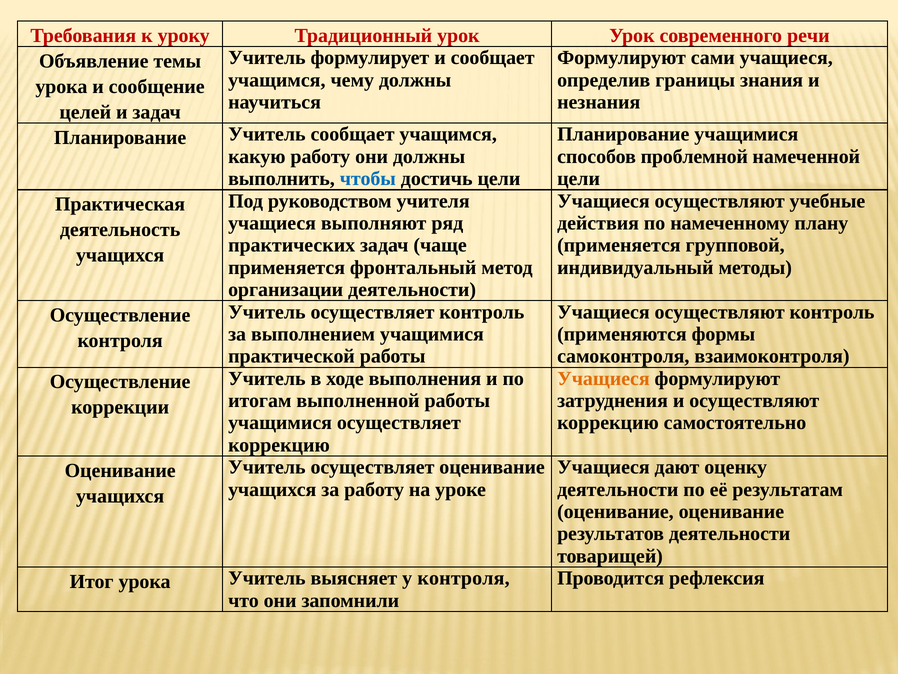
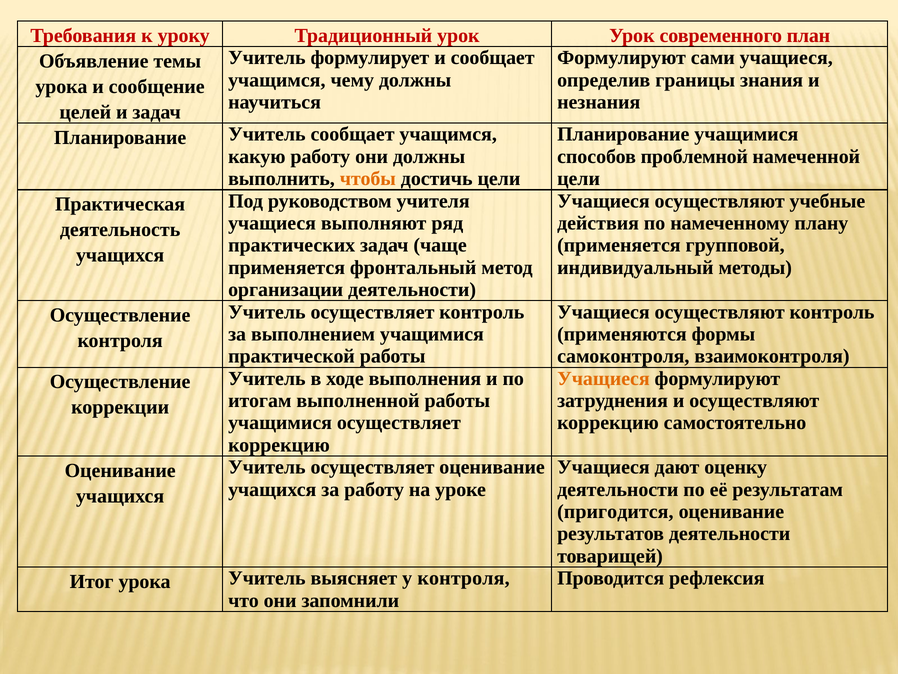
речи: речи -> план (808, 36)
чтобы colour: blue -> orange (368, 179)
оценивание: оценивание -> пригодится (615, 511)
